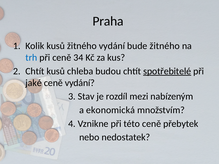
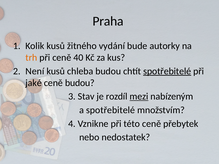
bude žitného: žitného -> autorky (165, 46)
trh colour: blue -> orange (31, 58)
34: 34 -> 40 (78, 58)
Chtít: Chtít -> Není (35, 71)
ceně vydání: vydání -> budou (80, 83)
mezi underline: none -> present (139, 97)
a ekonomická: ekonomická -> spotřebitelé (111, 110)
